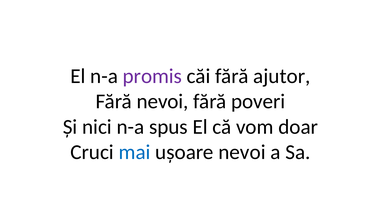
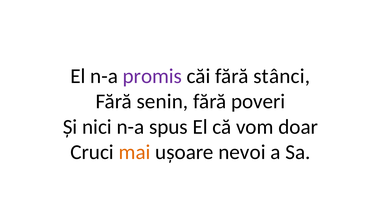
ajutor: ajutor -> stânci (282, 76)
Fără nevoi: nevoi -> senin (162, 102)
mai colour: blue -> orange (135, 152)
